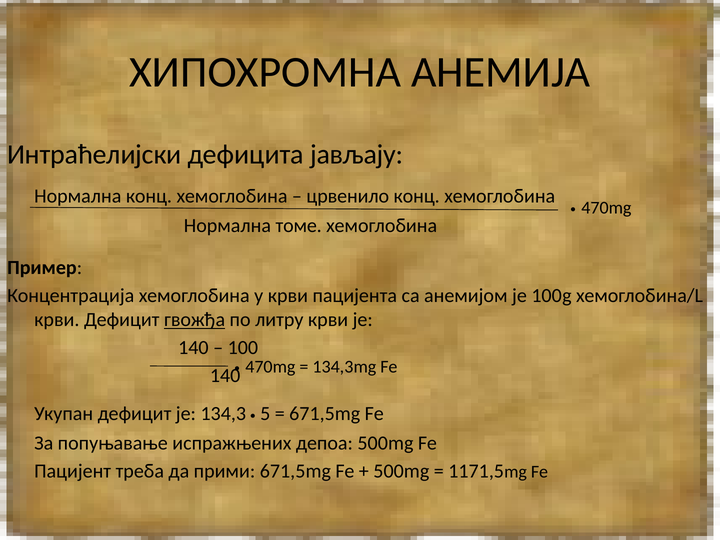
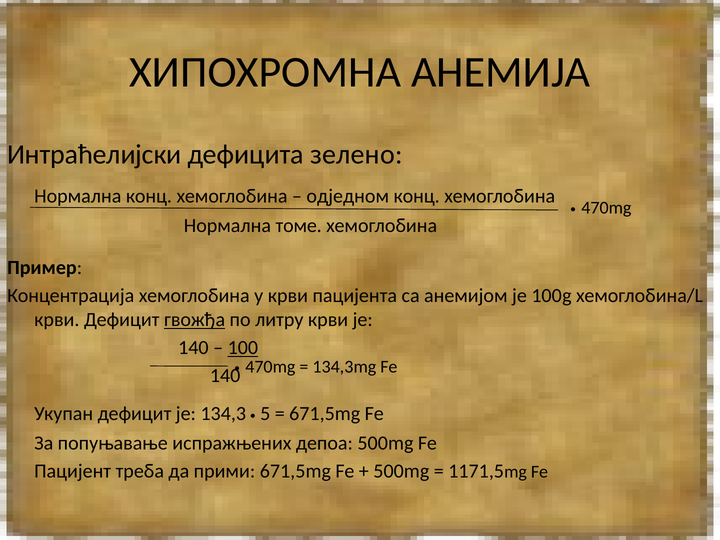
јављају: јављају -> зелено (356, 154)
црвенило: црвенило -> одједном (348, 196)
100 underline: none -> present (243, 348)
